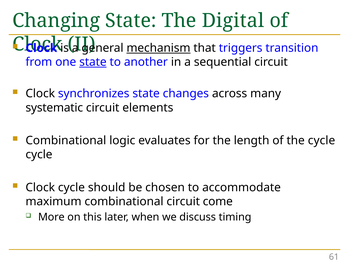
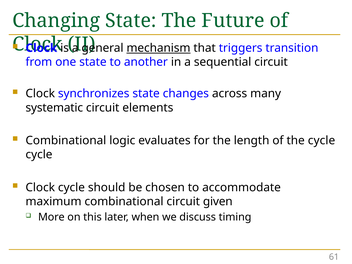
Digital: Digital -> Future (233, 21)
state underline: present -> none (93, 62)
come: come -> given (218, 202)
